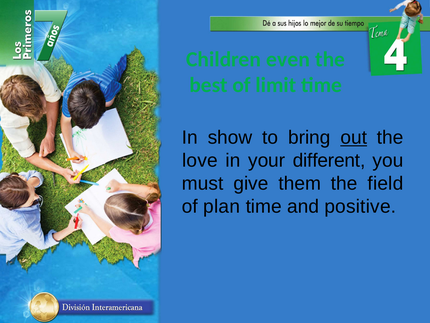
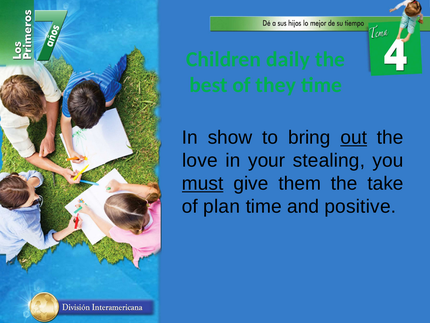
even: even -> daily (288, 59)
limit: limit -> they (276, 85)
different: different -> stealing (329, 160)
must underline: none -> present (203, 183)
field: field -> take (386, 183)
